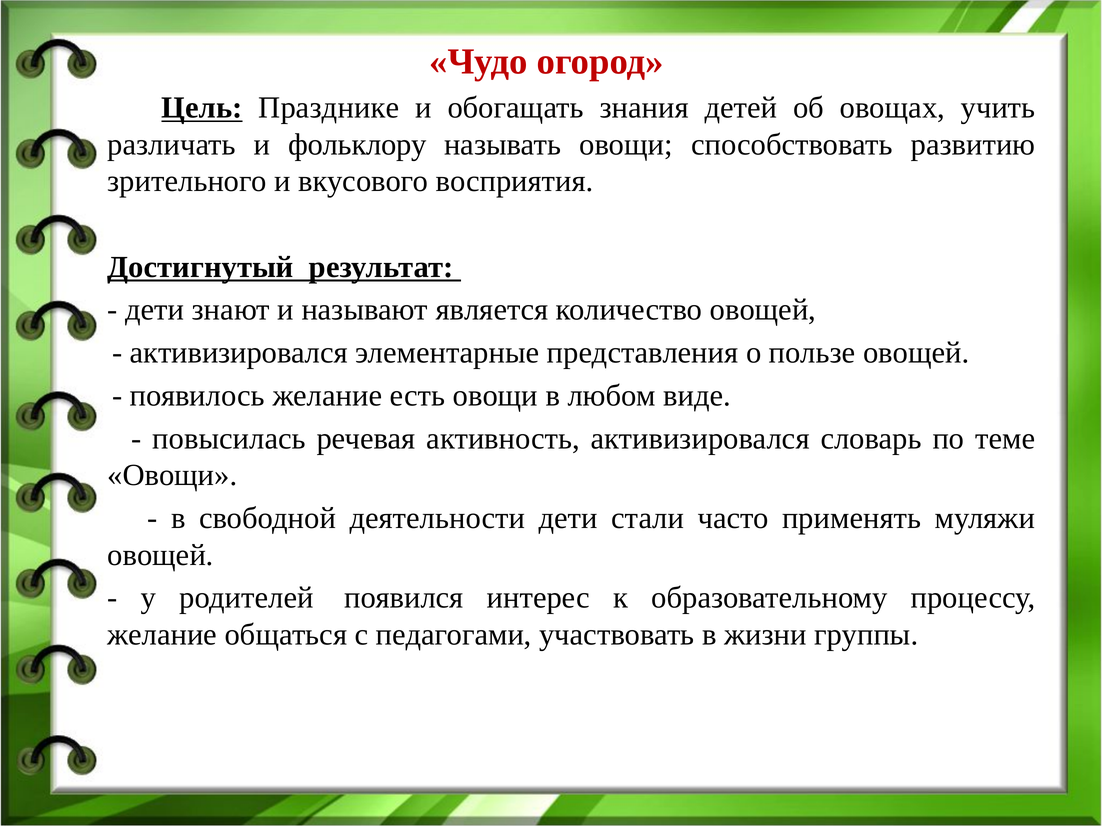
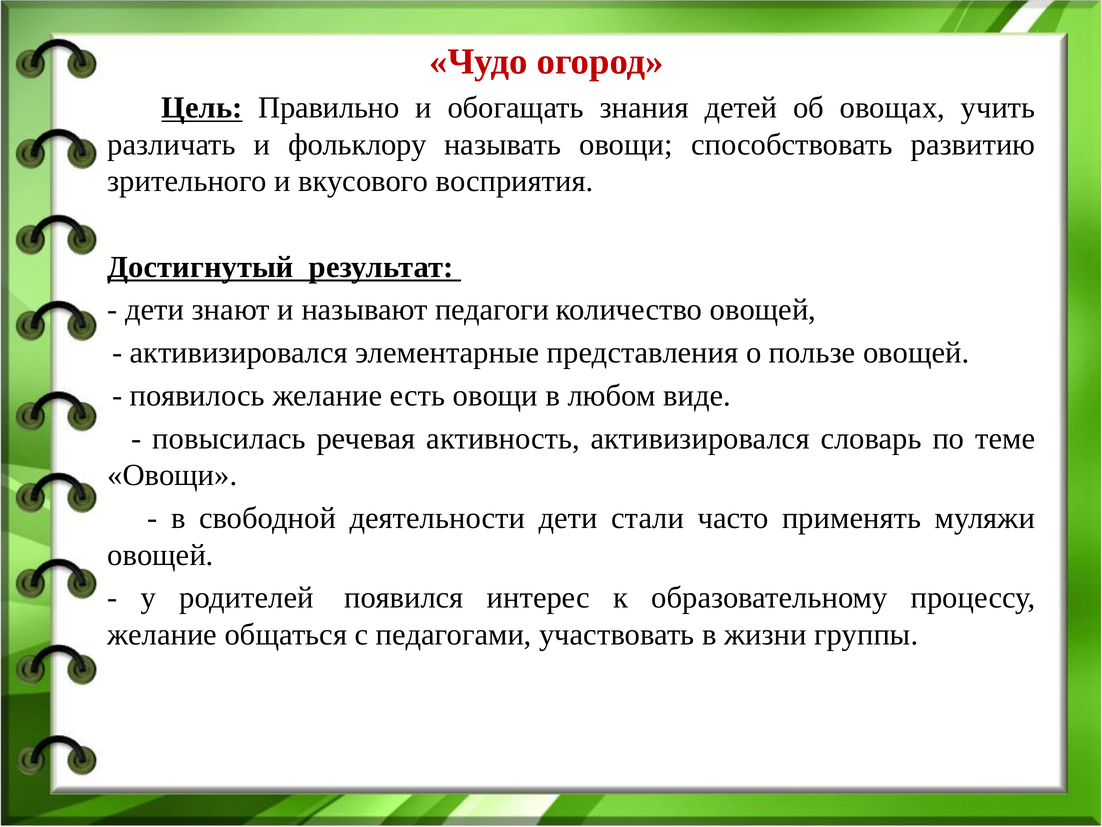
Празднике: Празднике -> Правильно (329, 108)
является: является -> педагоги (492, 310)
